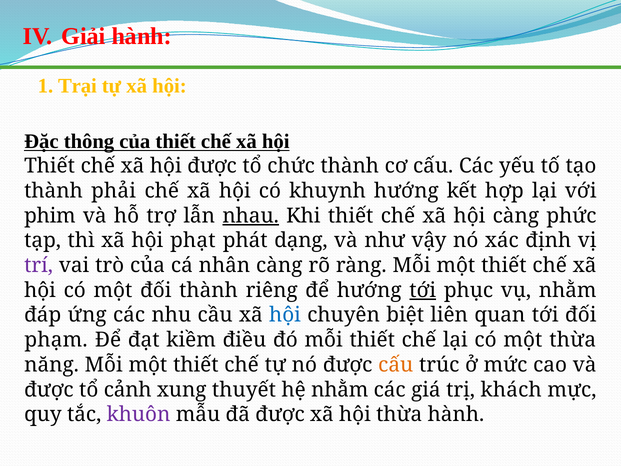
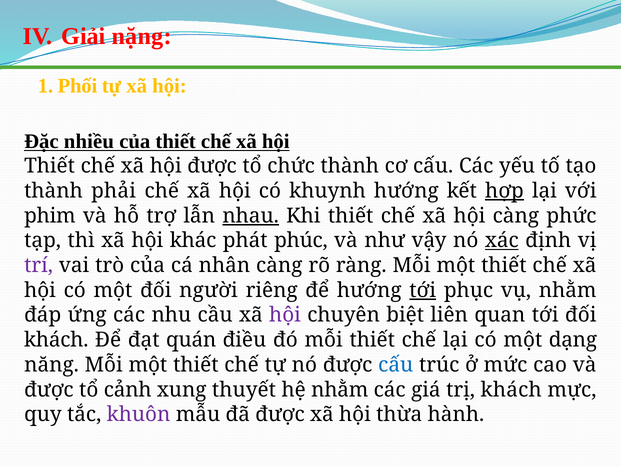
Giải hành: hành -> nặng (142, 36)
Trại: Trại -> Phối (77, 86)
thông: thông -> nhiều (89, 141)
hợp underline: none -> present (504, 191)
phạt: phạt -> khác (193, 240)
dạng: dạng -> phúc (301, 240)
xác underline: none -> present (502, 240)
đối thành: thành -> người (208, 290)
hội colour: blue -> purple (285, 315)
phạm: phạm -> khách (56, 340)
kiềm: kiềm -> quán (191, 340)
một thừa: thừa -> dạng (573, 340)
cấu colour: orange -> blue (396, 365)
